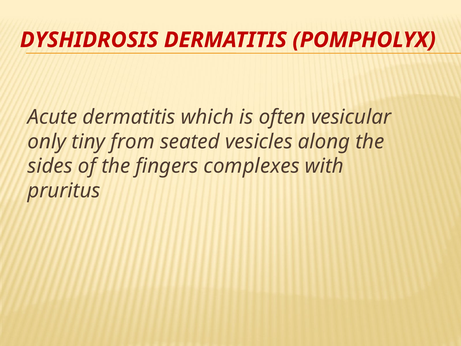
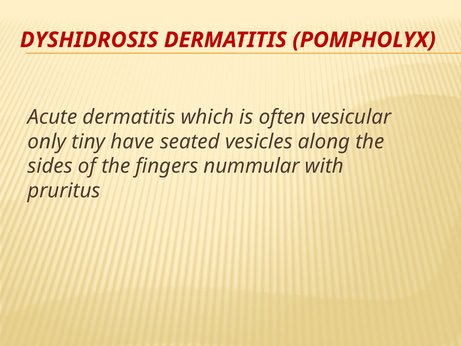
from: from -> have (132, 141)
complexes: complexes -> nummular (252, 166)
